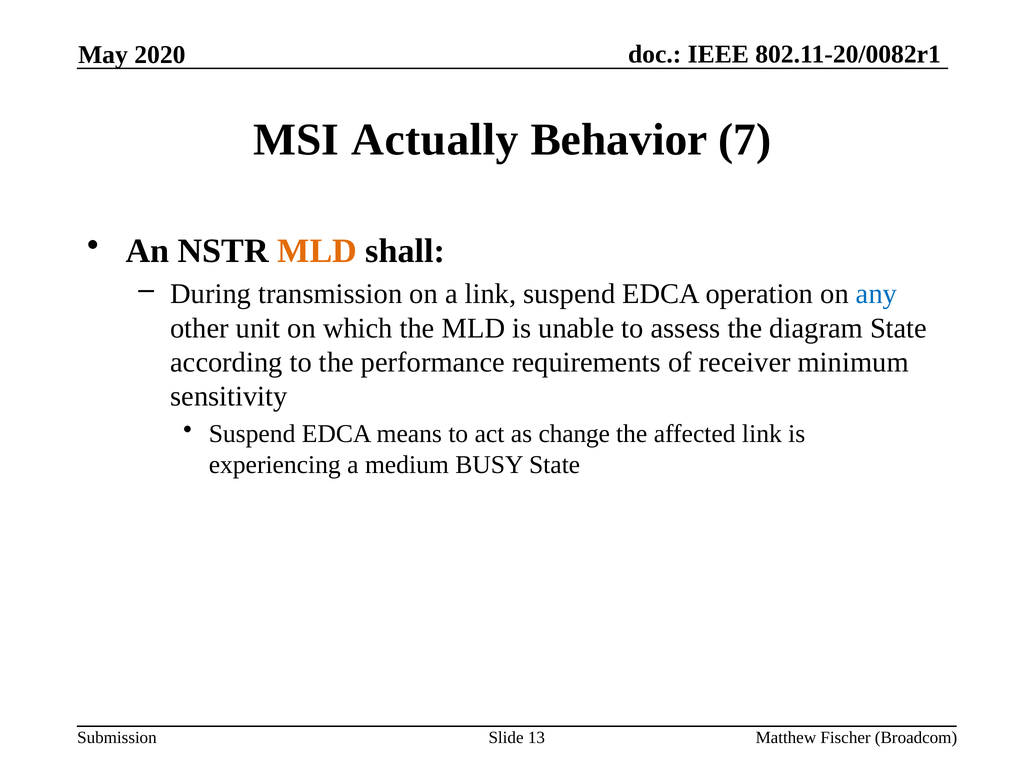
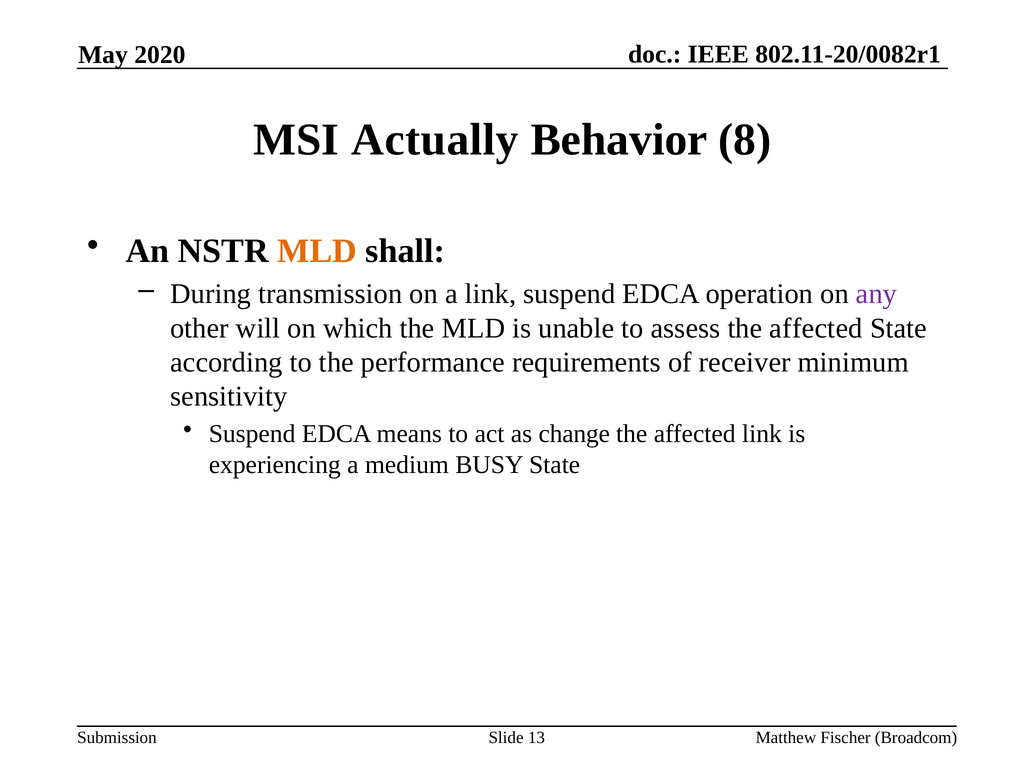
7: 7 -> 8 (745, 140)
any colour: blue -> purple (877, 294)
unit: unit -> will (258, 328)
assess the diagram: diagram -> affected (816, 328)
